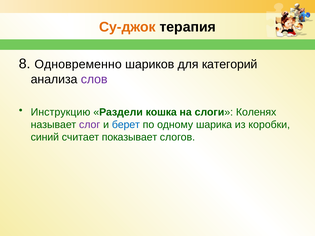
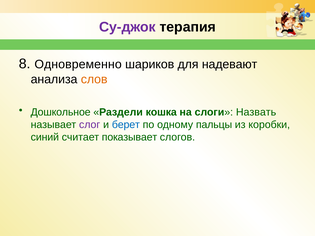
Су-джок colour: orange -> purple (127, 27)
категорий: категорий -> надевают (230, 64)
слов colour: purple -> orange (94, 79)
Инструкцию: Инструкцию -> Дошкольное (61, 112)
Коленях: Коленях -> Назвать (256, 112)
шарика: шарика -> пальцы (214, 125)
